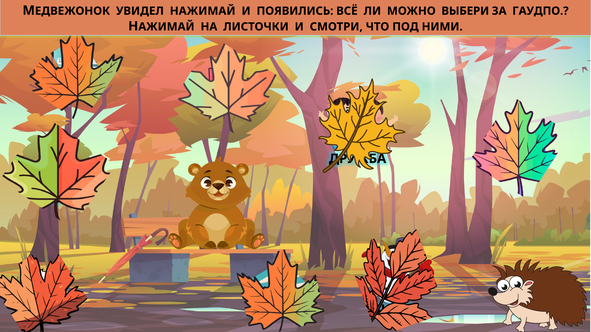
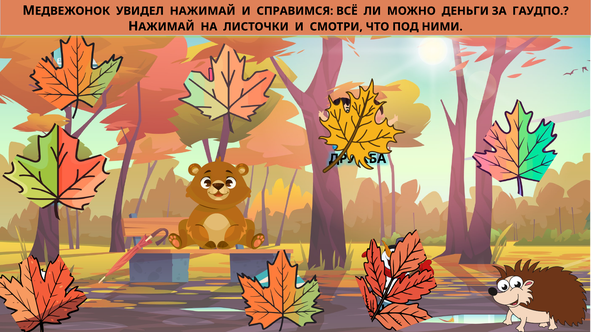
ПОЯВИЛИСЬ: ПОЯВИЛИСЬ -> СПРАВИМСЯ (295, 11)
ВЫБЕРИ: ВЫБЕРИ -> ДЕНЬГИ (465, 11)
